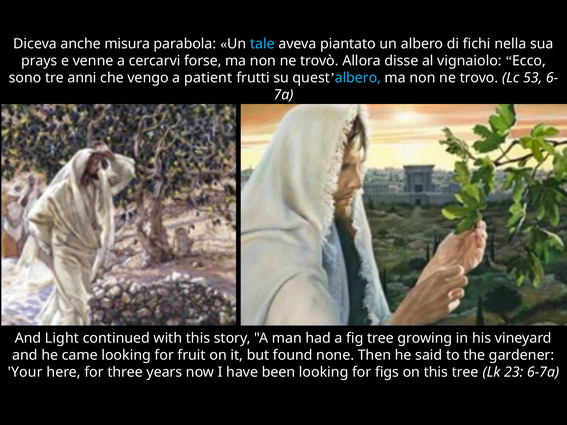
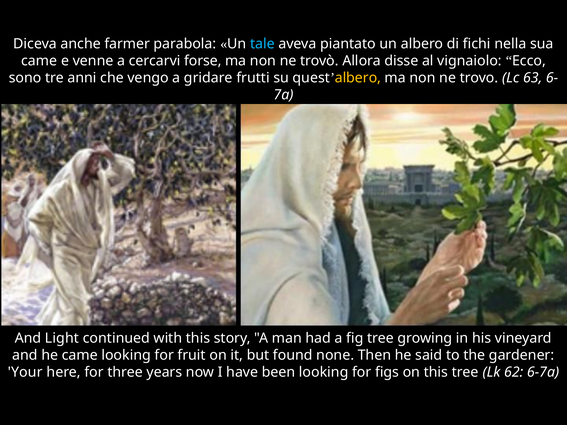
misura: misura -> farmer (127, 44)
prays: prays -> came (39, 61)
patient: patient -> gridare (208, 78)
albero colour: light blue -> yellow (358, 78)
53: 53 -> 63 (533, 78)
23: 23 -> 62 (514, 372)
